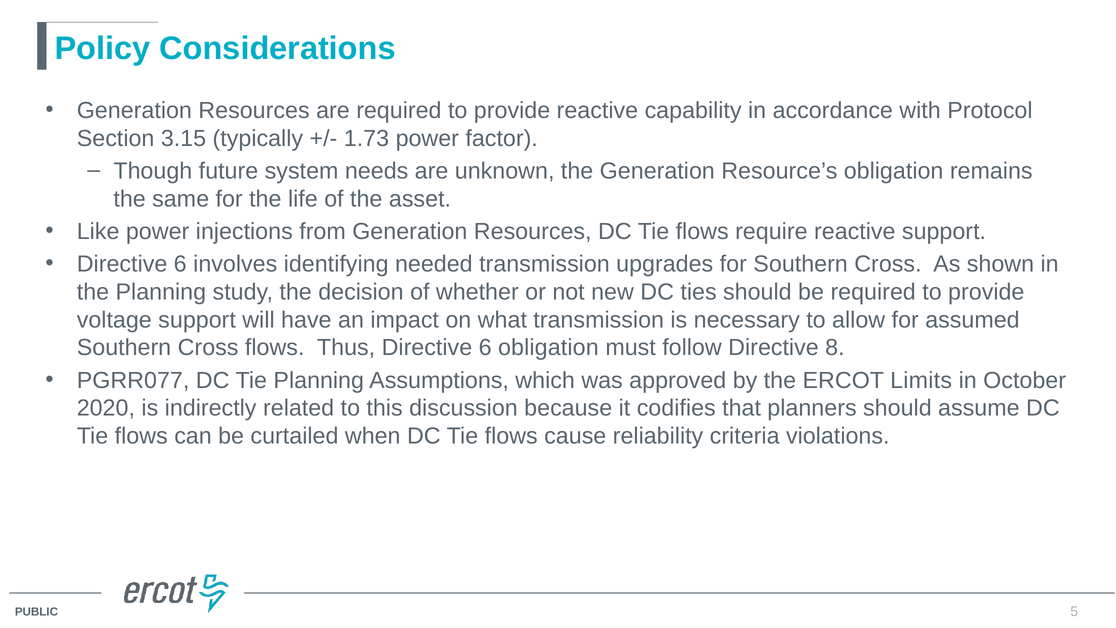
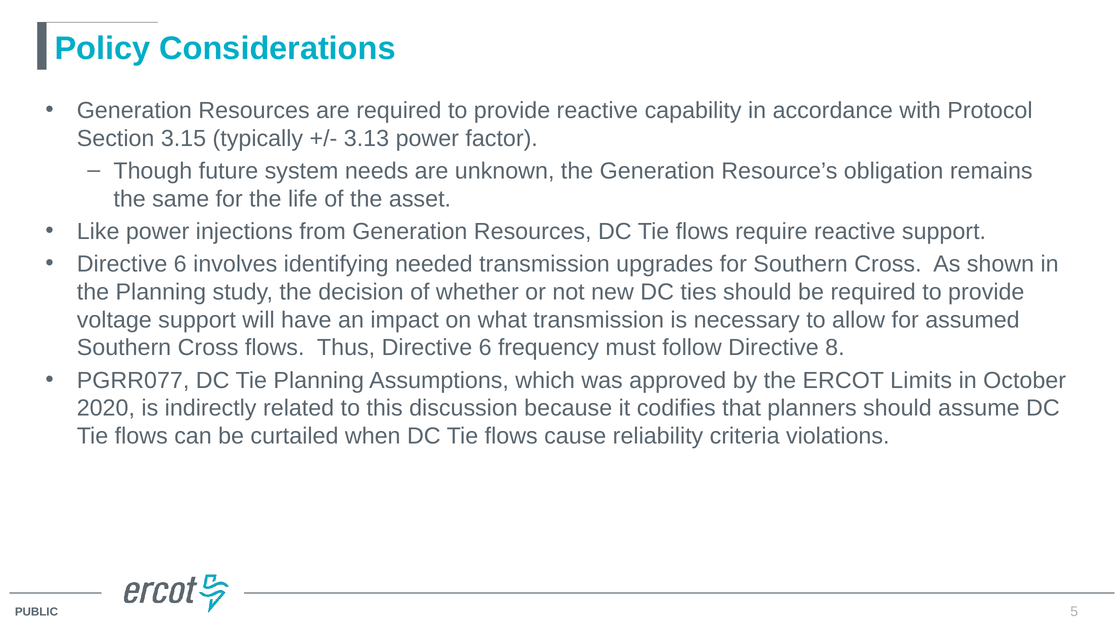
1.73: 1.73 -> 3.13 (366, 138)
6 obligation: obligation -> frequency (548, 348)
